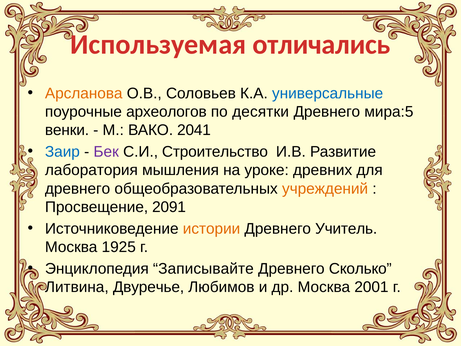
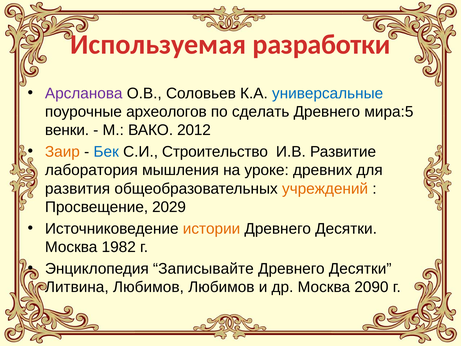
отличались: отличались -> разработки (322, 45)
Арсланова colour: orange -> purple (84, 93)
десятки: десятки -> сделать (261, 112)
2041: 2041 -> 2012 (194, 130)
Заир colour: blue -> orange (62, 152)
Бек colour: purple -> blue (106, 152)
древнего: древнего -> развития (78, 189)
2091: 2091 -> 2029 (169, 207)
Учитель: Учитель -> Десятки (346, 228)
1925: 1925 -> 1982 (119, 247)
Сколько: Сколько -> Десятки (360, 268)
Литвина Двуречье: Двуречье -> Любимов (148, 287)
2001: 2001 -> 2090 (371, 287)
